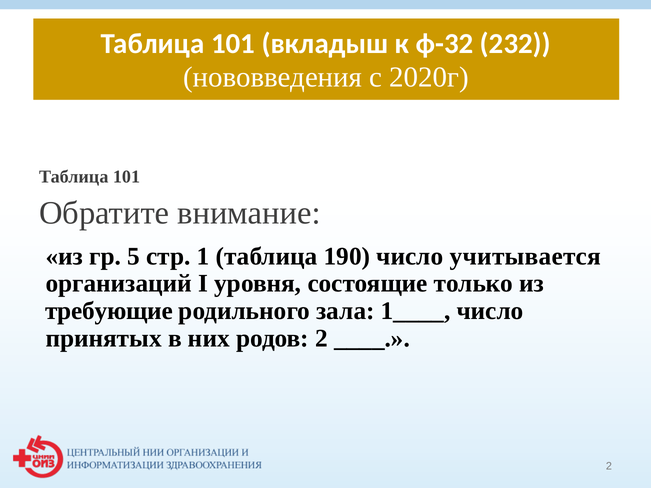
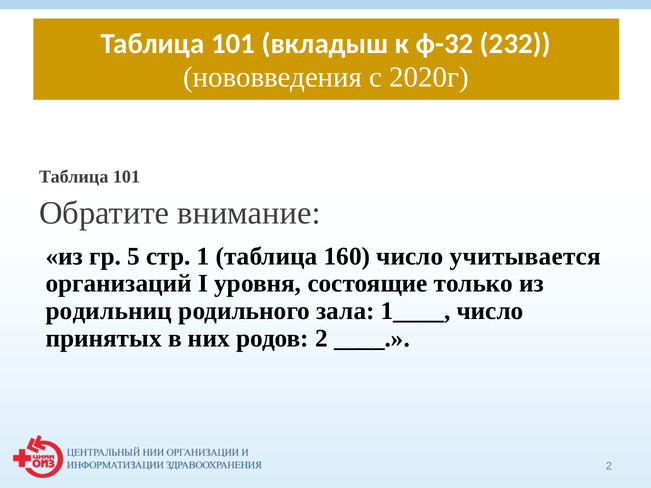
190: 190 -> 160 (347, 256)
требующие: требующие -> родильниц (109, 311)
